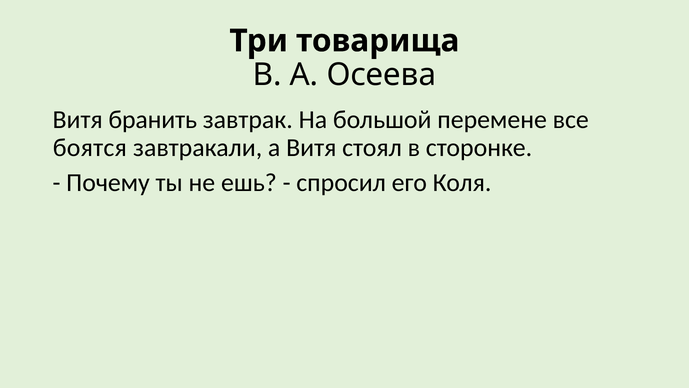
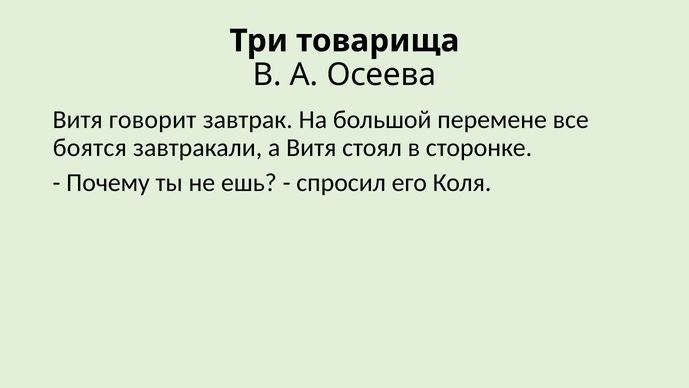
бранить: бранить -> говорит (153, 120)
